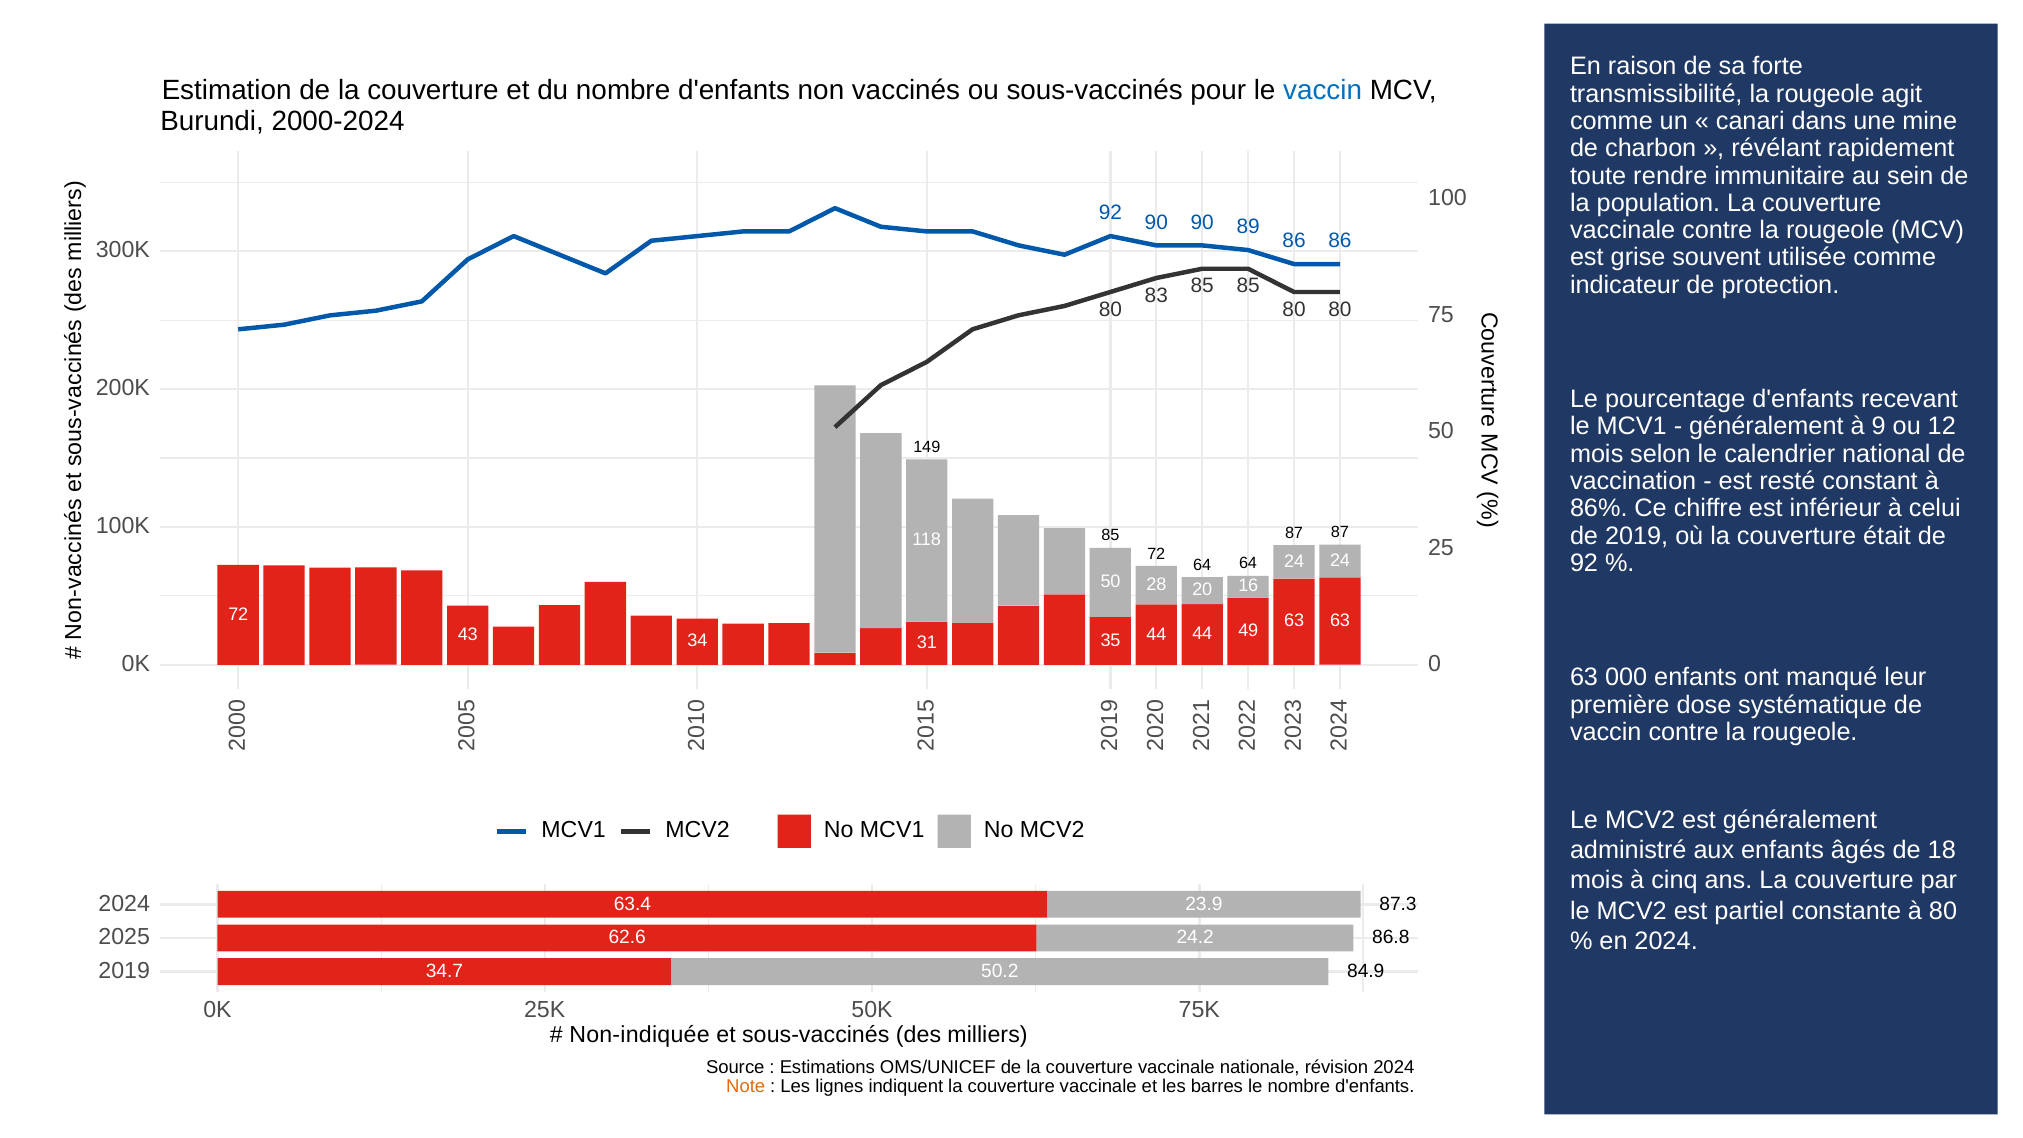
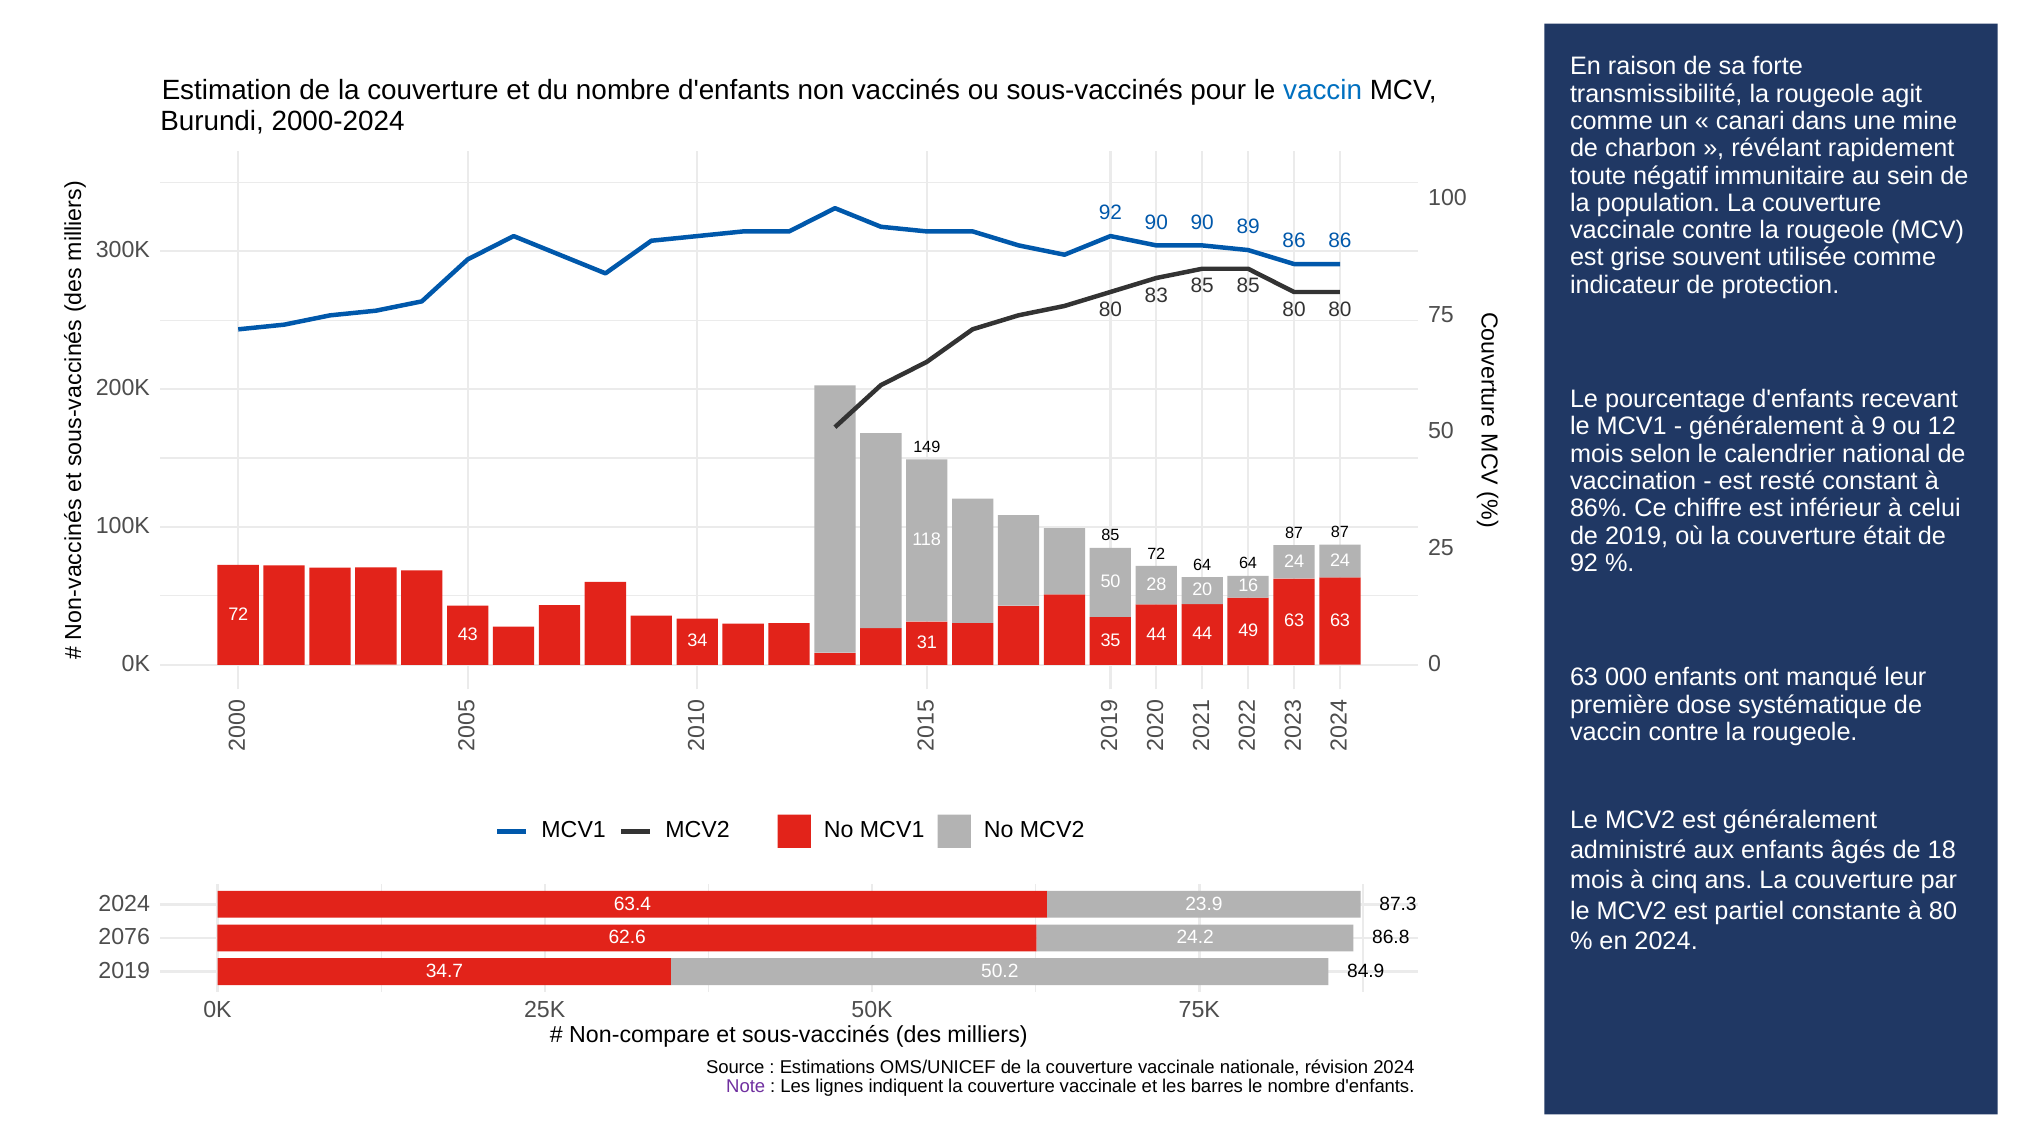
rendre: rendre -> négatif (1670, 176)
2025: 2025 -> 2076 (124, 937)
Non-indiquée: Non-indiquée -> Non-compare (640, 1034)
Note colour: orange -> purple (746, 1086)
